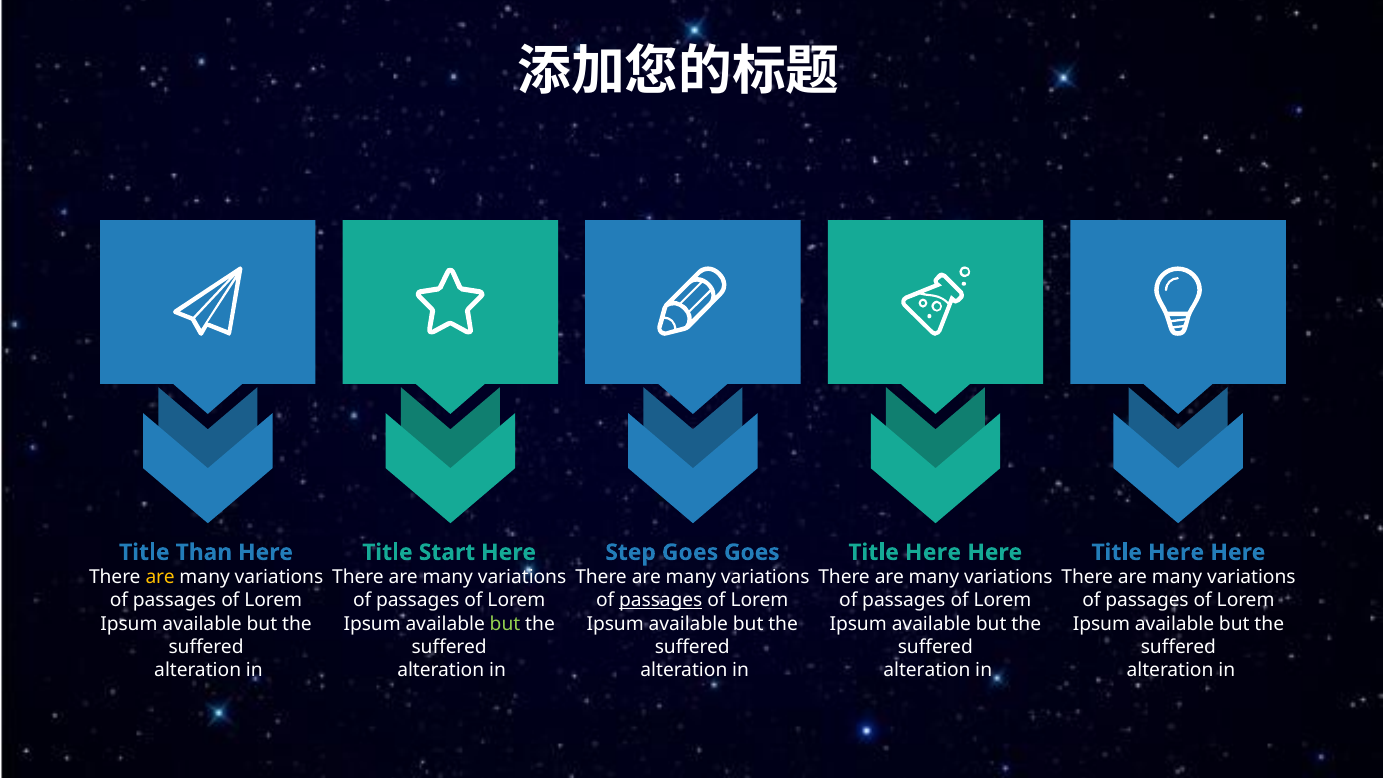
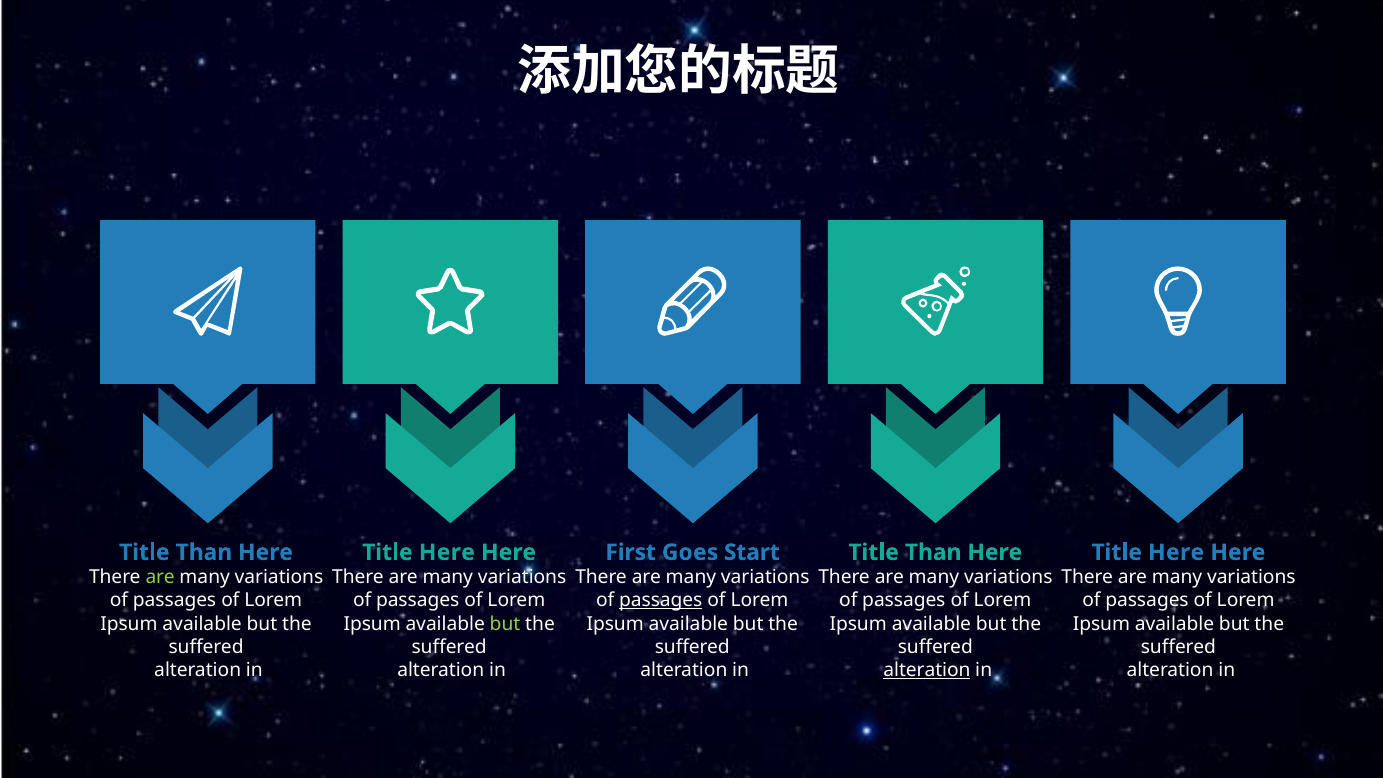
Start: Start -> Here (447, 552)
Step: Step -> First (631, 552)
Goes Goes: Goes -> Start (752, 552)
Here: Here -> Than (933, 552)
are colour: yellow -> light green (160, 577)
alteration underline: none -> present (927, 670)
